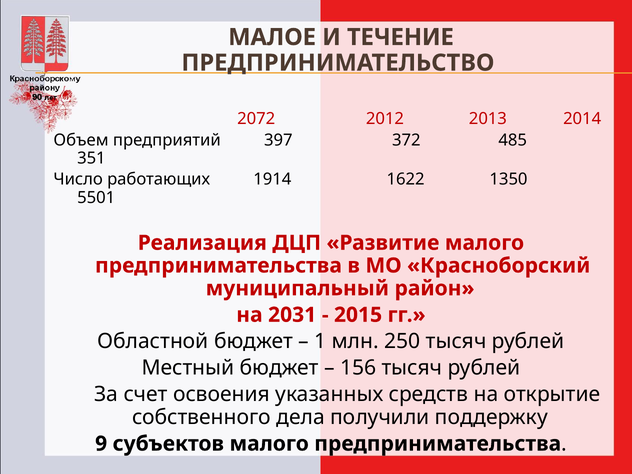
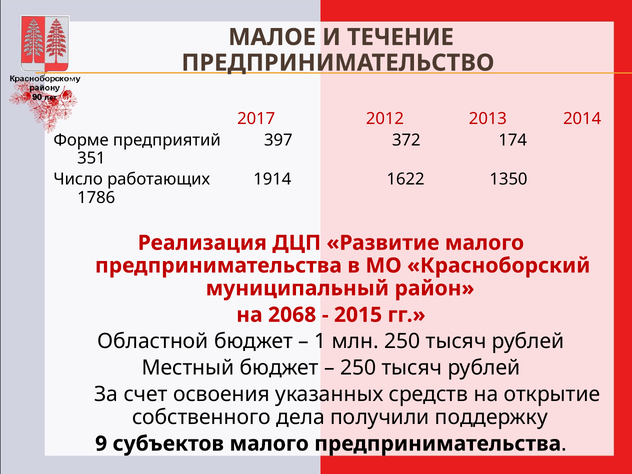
2072: 2072 -> 2017 (256, 119)
Объем: Объем -> Форме (81, 140)
485: 485 -> 174 (513, 140)
5501: 5501 -> 1786 (96, 198)
2031: 2031 -> 2068 (292, 315)
156: 156 -> 250 (358, 368)
